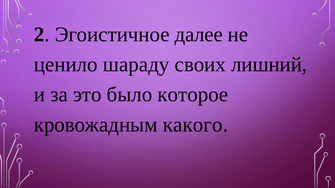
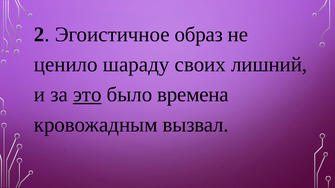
далее: далее -> образ (199, 34)
это underline: none -> present (87, 95)
которое: которое -> времена (193, 95)
какого: какого -> вызвал (196, 125)
